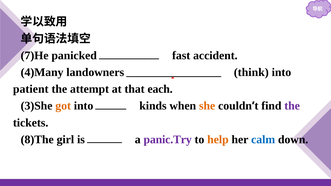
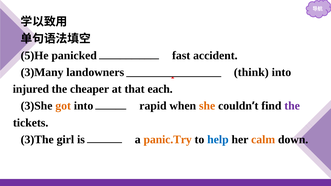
7)He: 7)He -> 5)He (35, 55)
4)Many: 4)Many -> 3)Many (42, 72)
patient: patient -> injured (31, 89)
attempt: attempt -> cheaper (90, 89)
kinds: kinds -> rapid (153, 106)
8)The: 8)The -> 3)The (37, 140)
panic.Try colour: purple -> orange (168, 140)
help colour: orange -> blue (218, 140)
calm colour: blue -> orange (263, 140)
